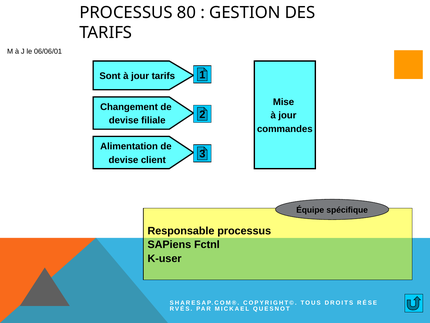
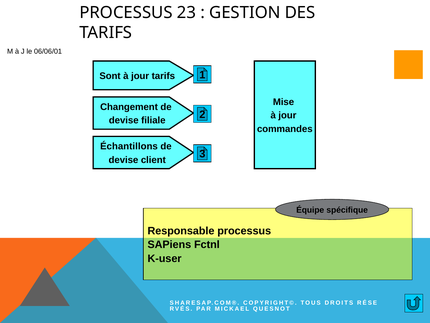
80: 80 -> 23 (187, 13)
Alimentation: Alimentation -> Échantillons (129, 146)
